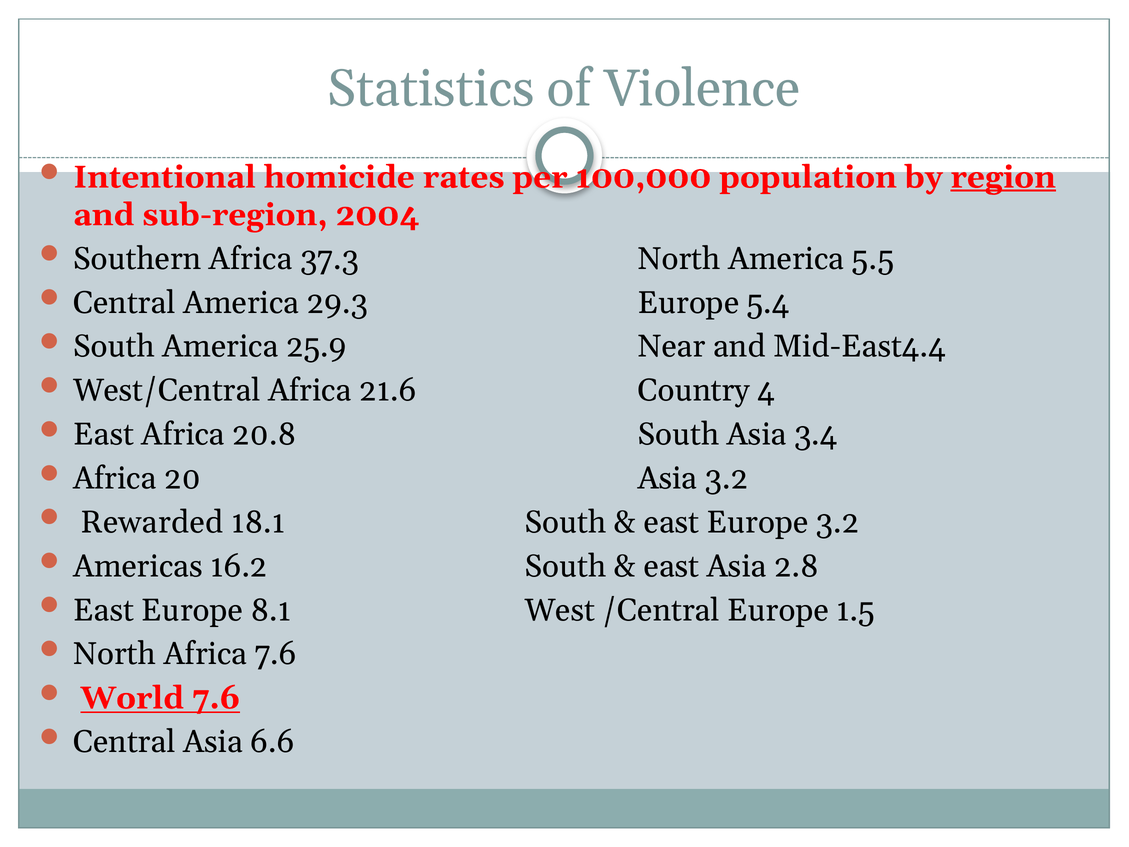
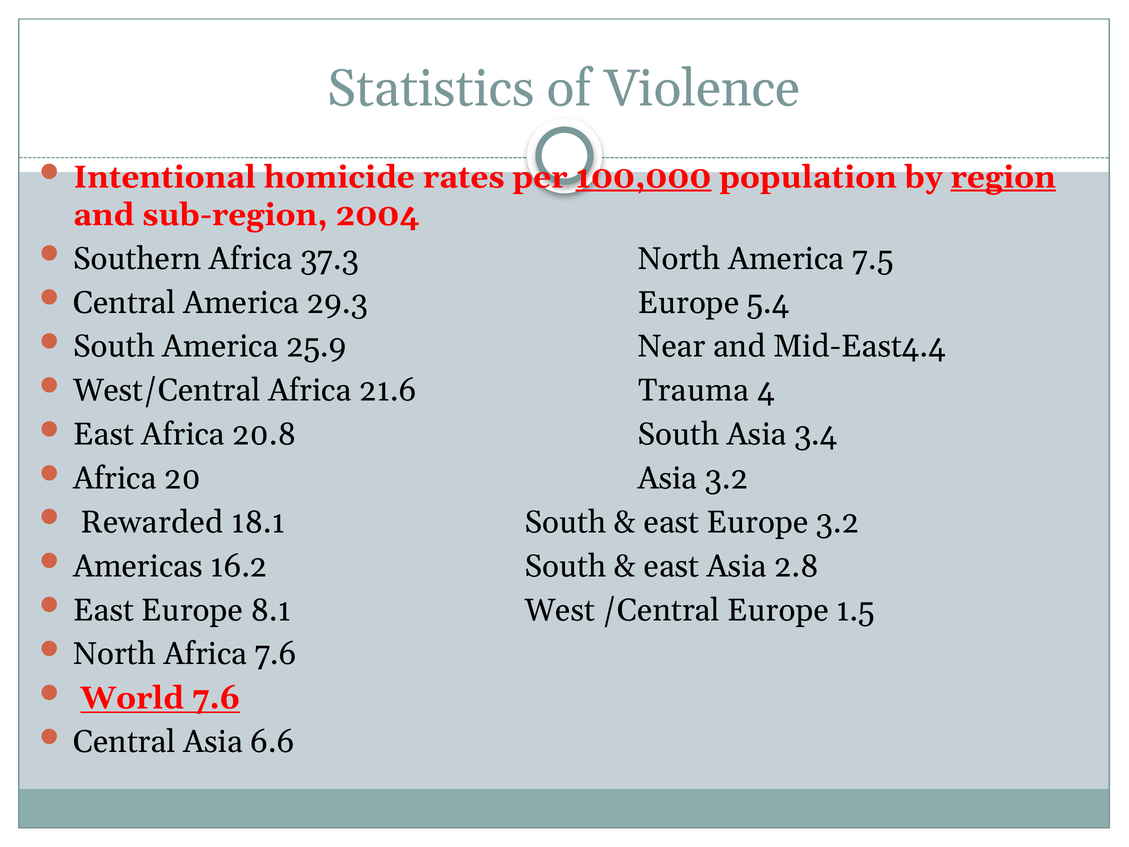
100,000 underline: none -> present (643, 177)
5.5: 5.5 -> 7.5 (873, 259)
Country: Country -> Trauma (694, 390)
